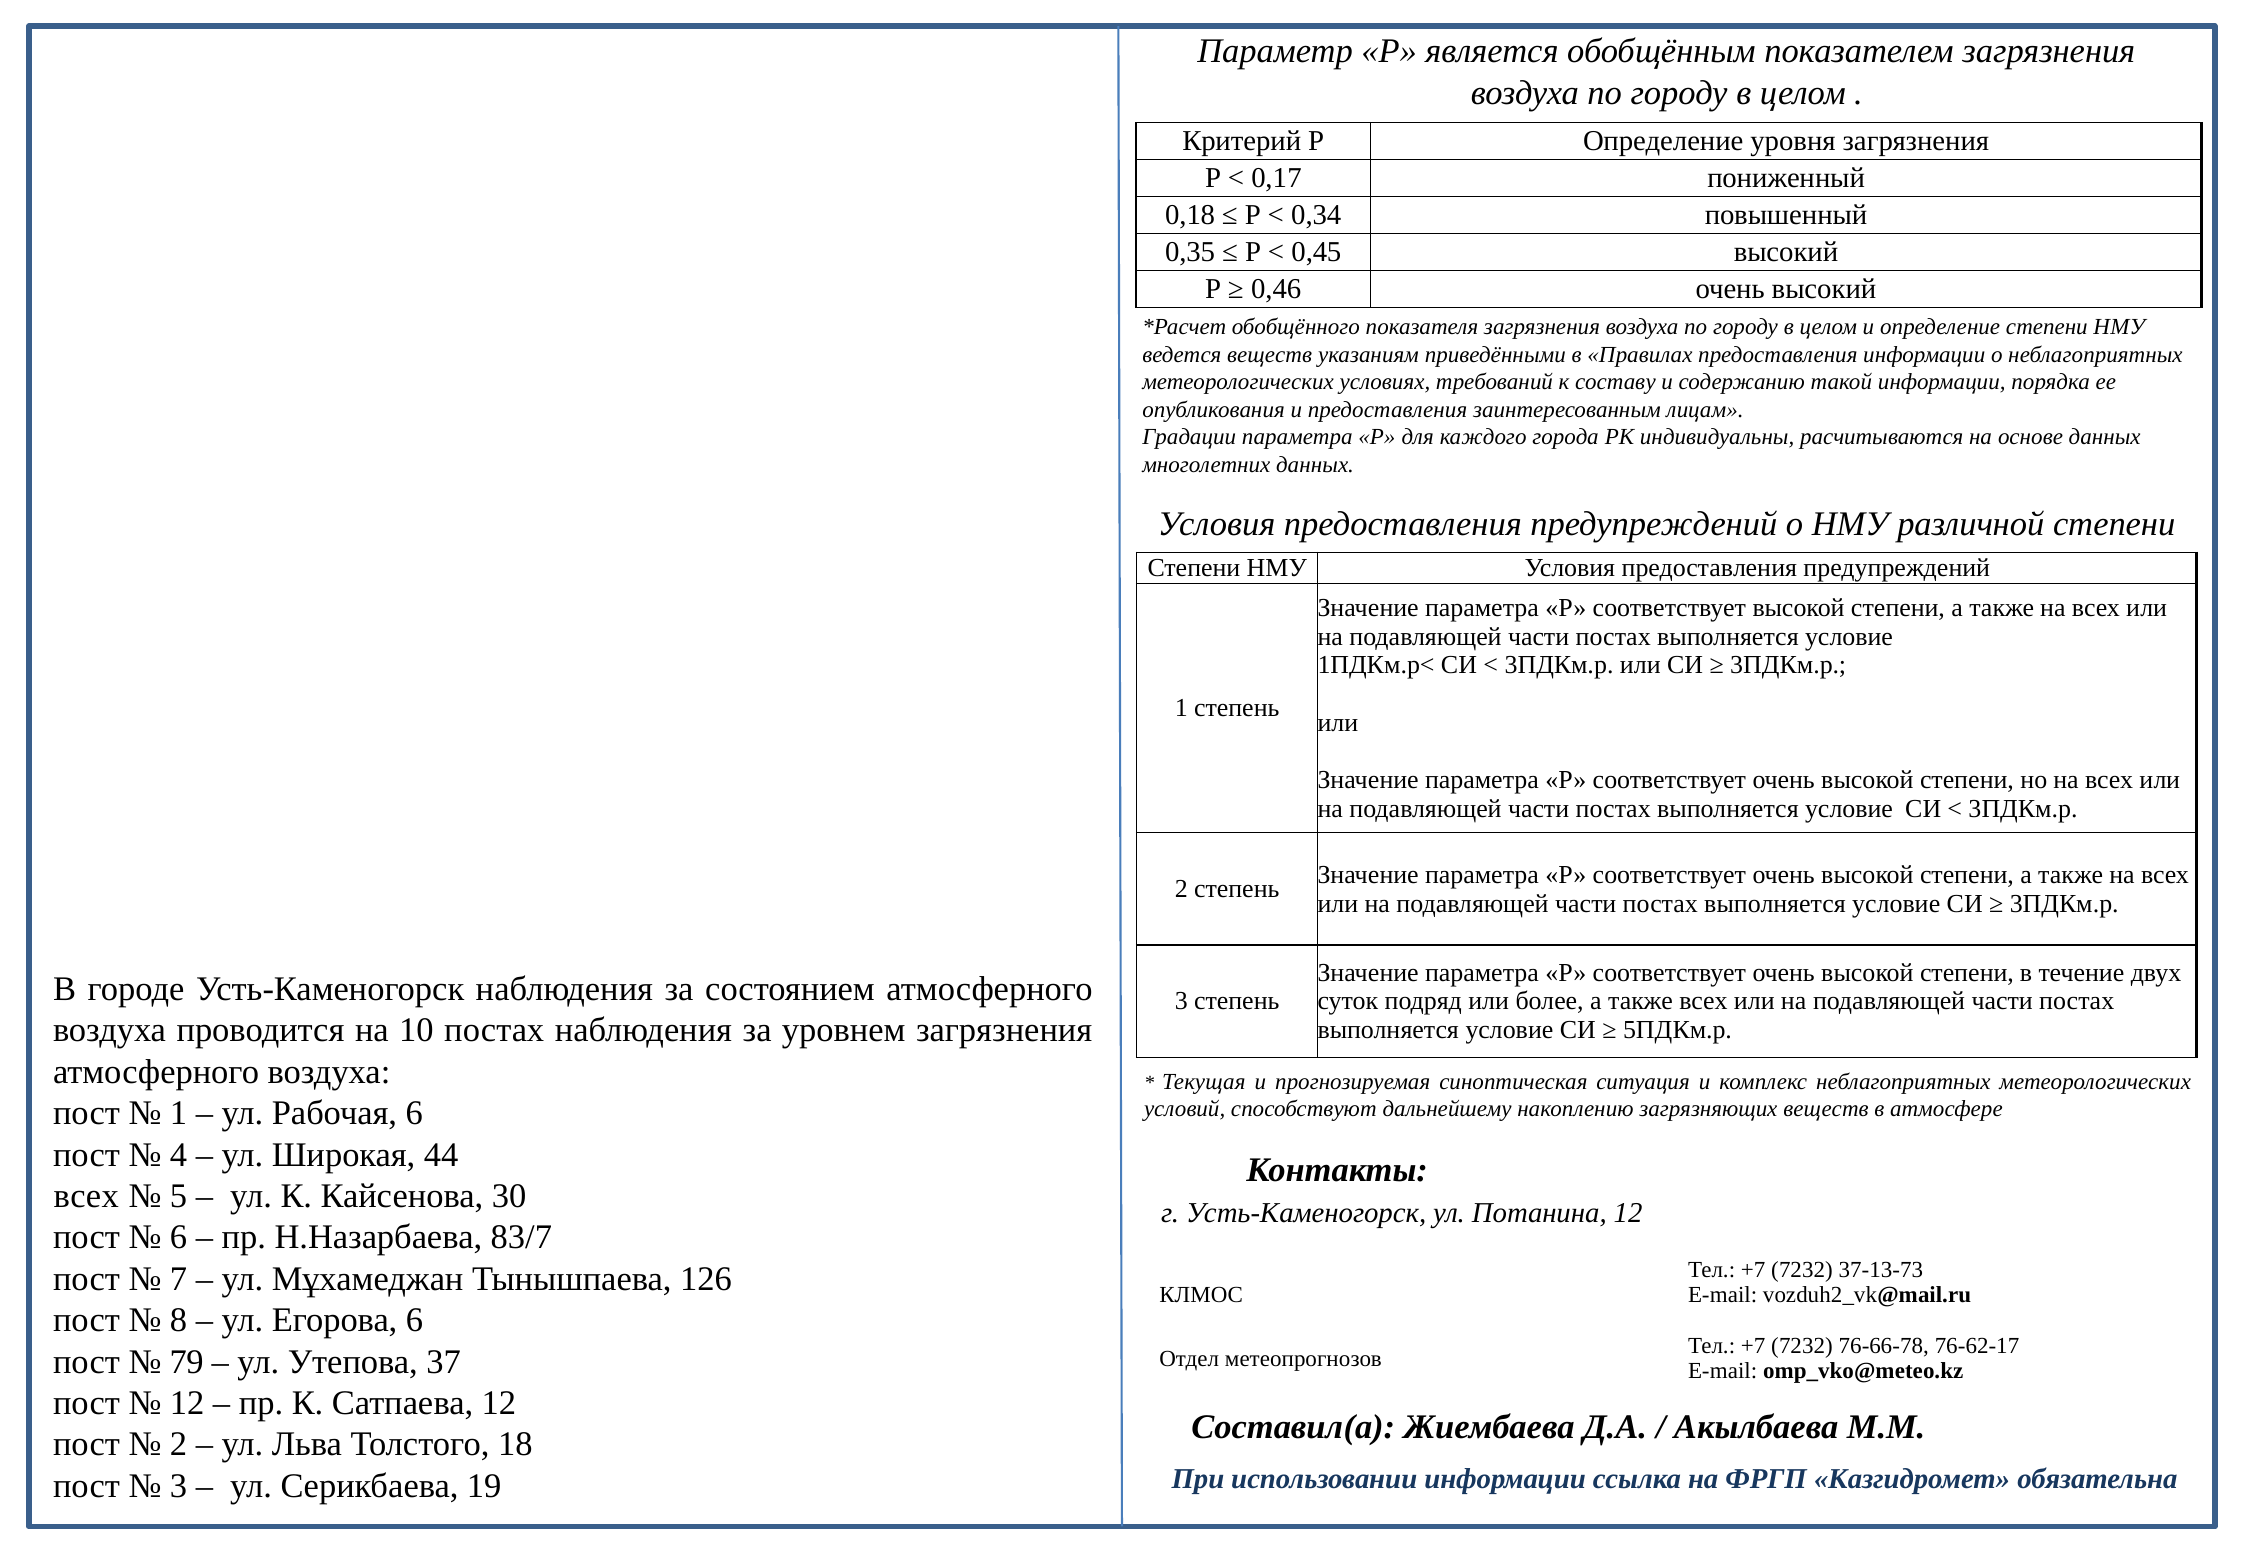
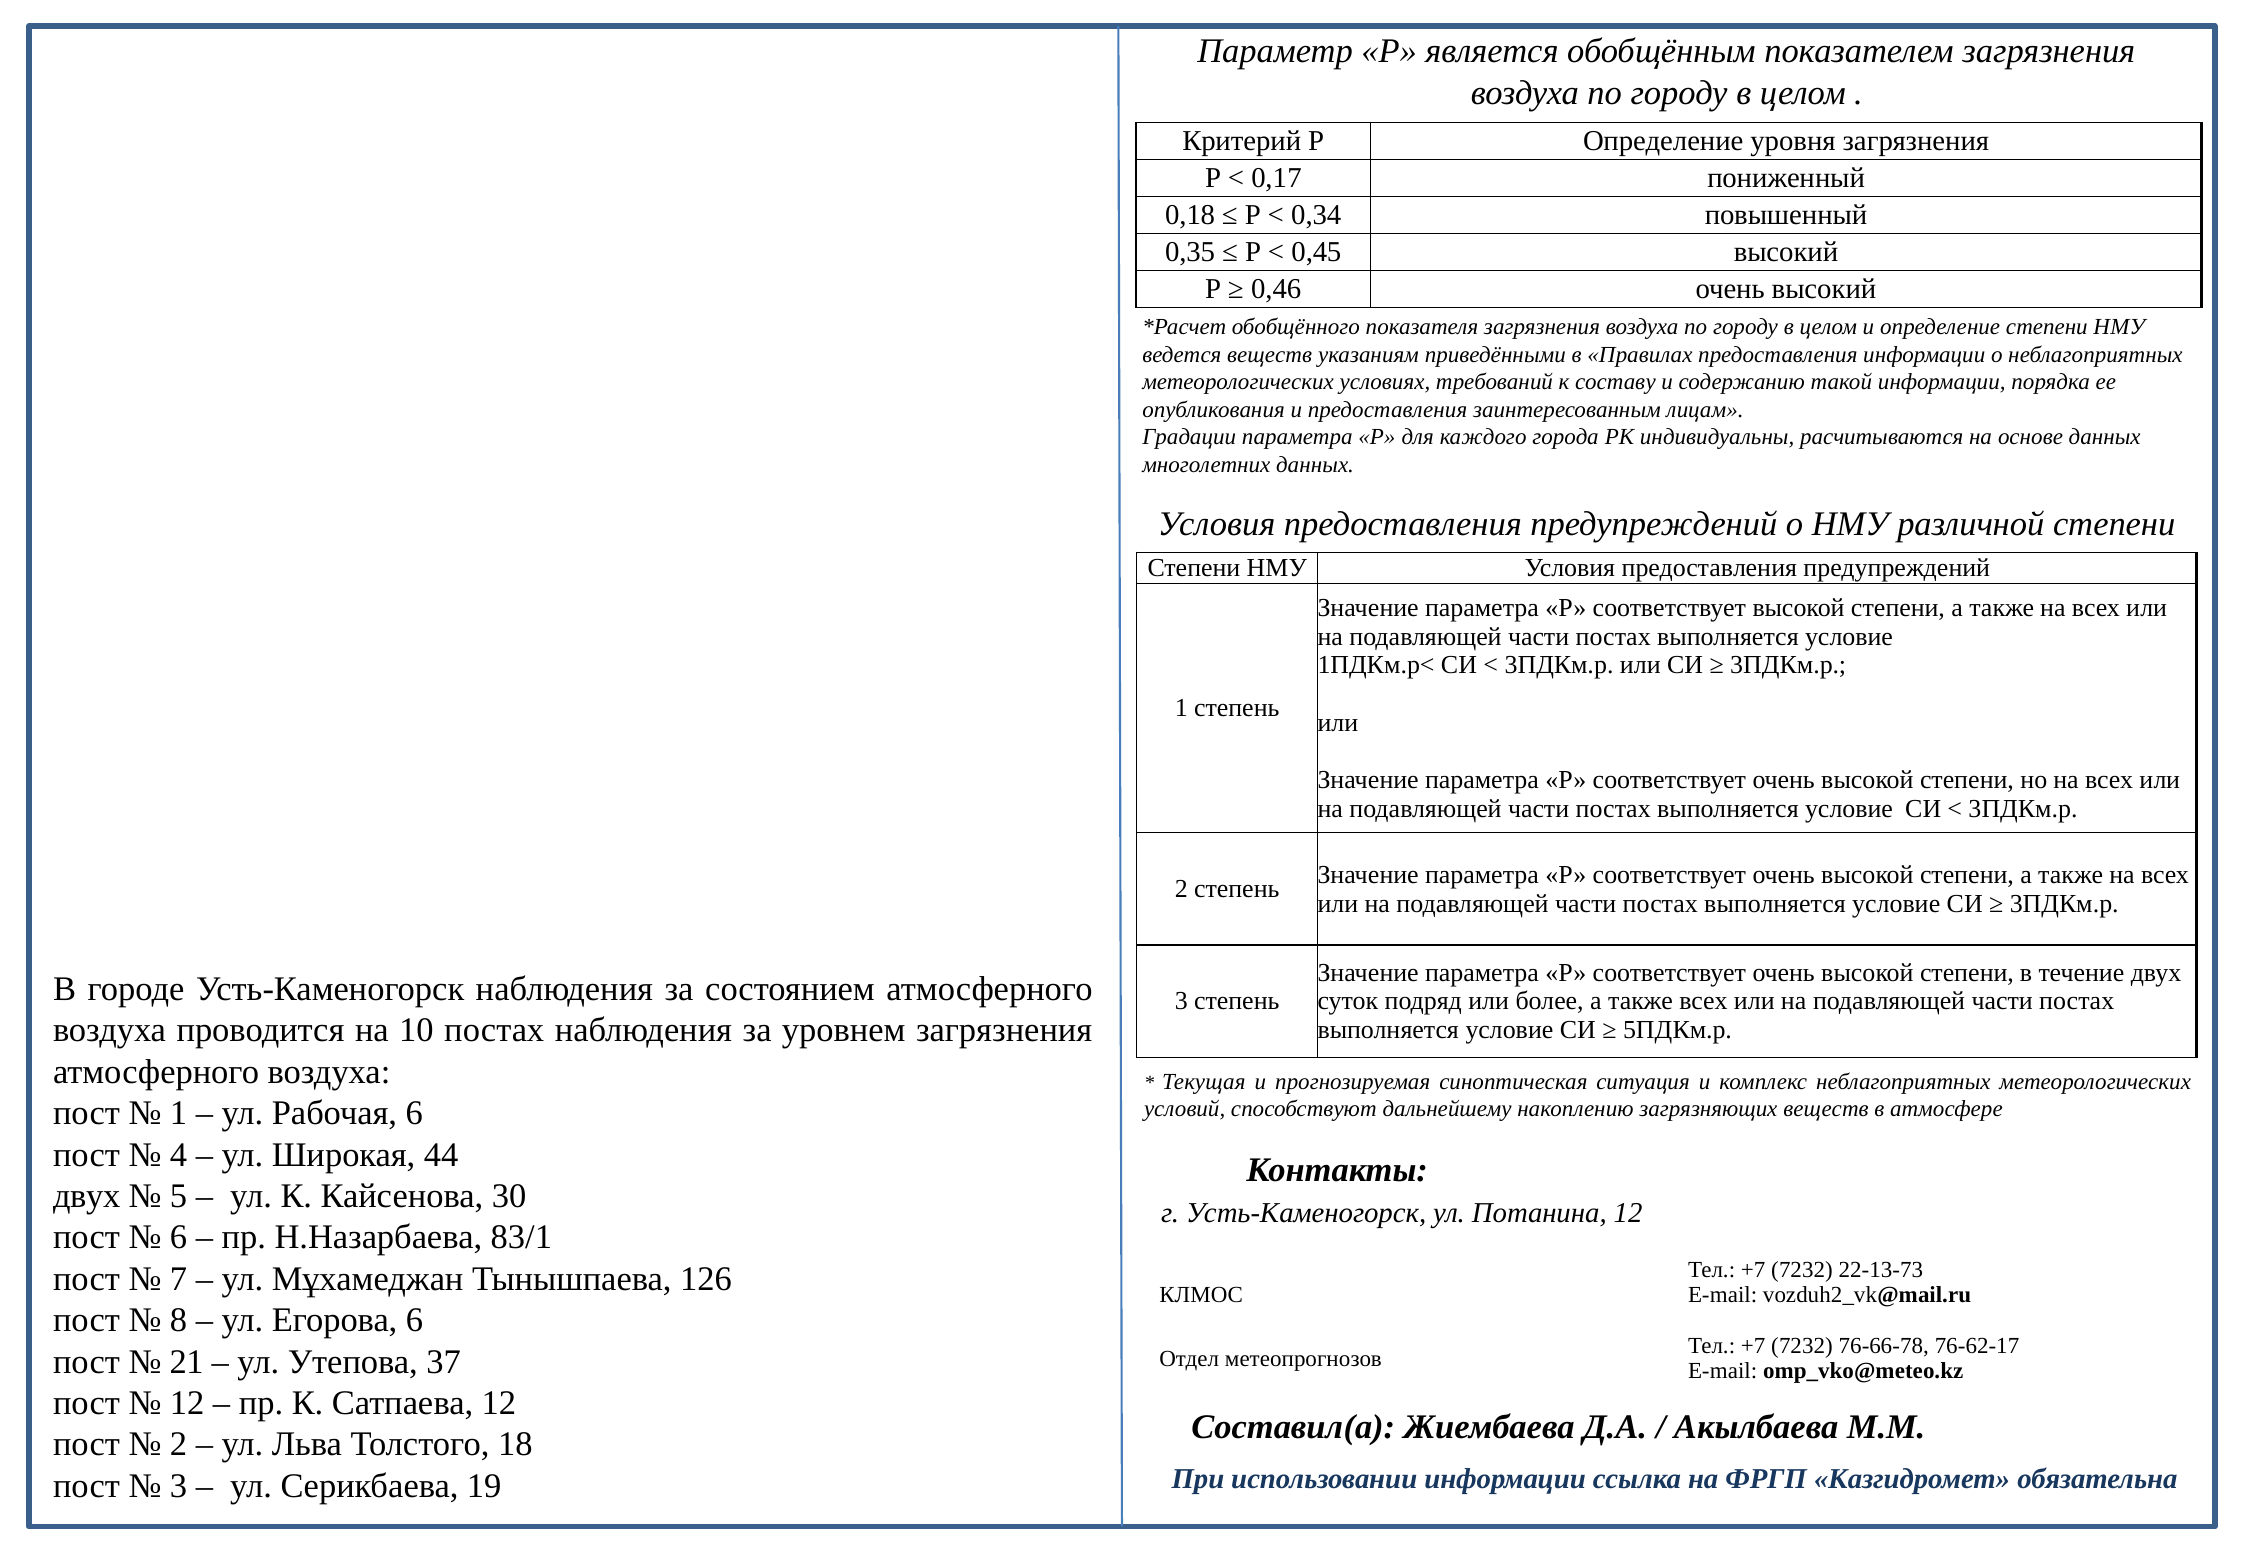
всех: всех -> двух (87, 1197)
83/7: 83/7 -> 83/1 (521, 1238)
37-13-73: 37-13-73 -> 22-13-73 (1881, 1270)
79: 79 -> 21 (187, 1362)
